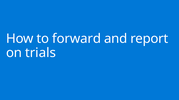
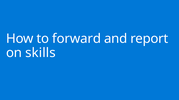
trials: trials -> skills (40, 53)
